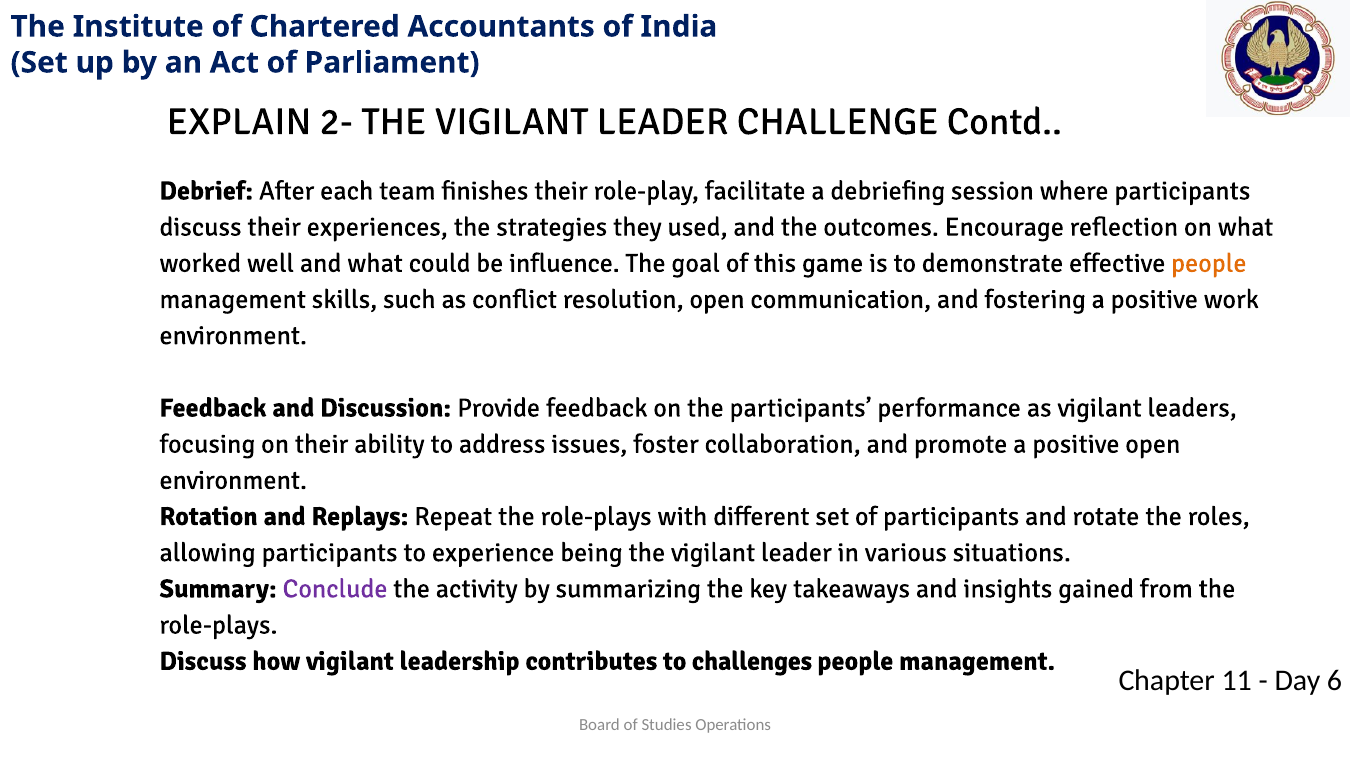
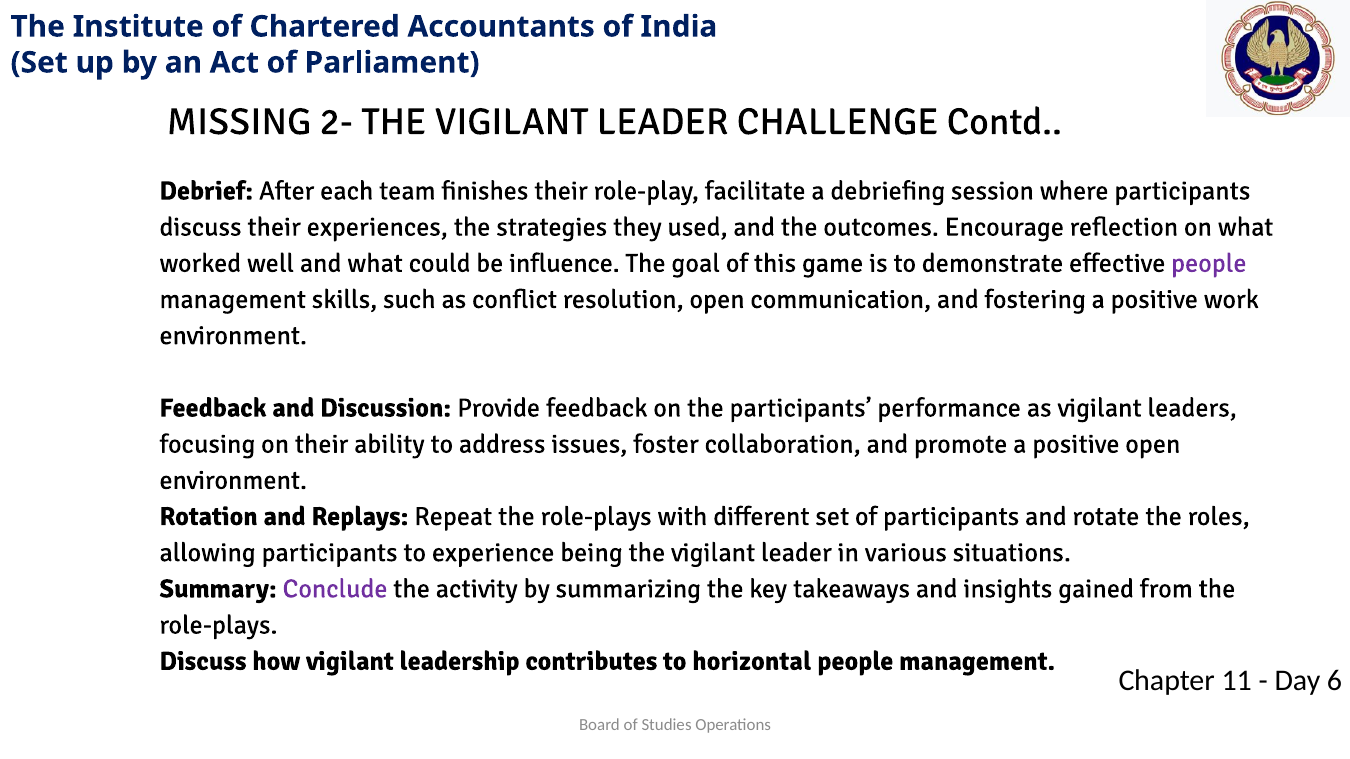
EXPLAIN: EXPLAIN -> MISSING (239, 122)
people colour: orange -> purple (1209, 263)
challenges: challenges -> horizontal (752, 661)
